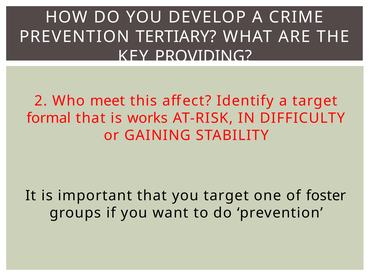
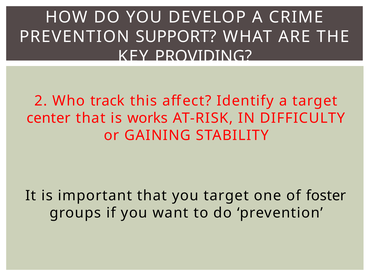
TERTIARY: TERTIARY -> SUPPORT (176, 37)
meet: meet -> track (107, 101)
formal: formal -> center (49, 118)
